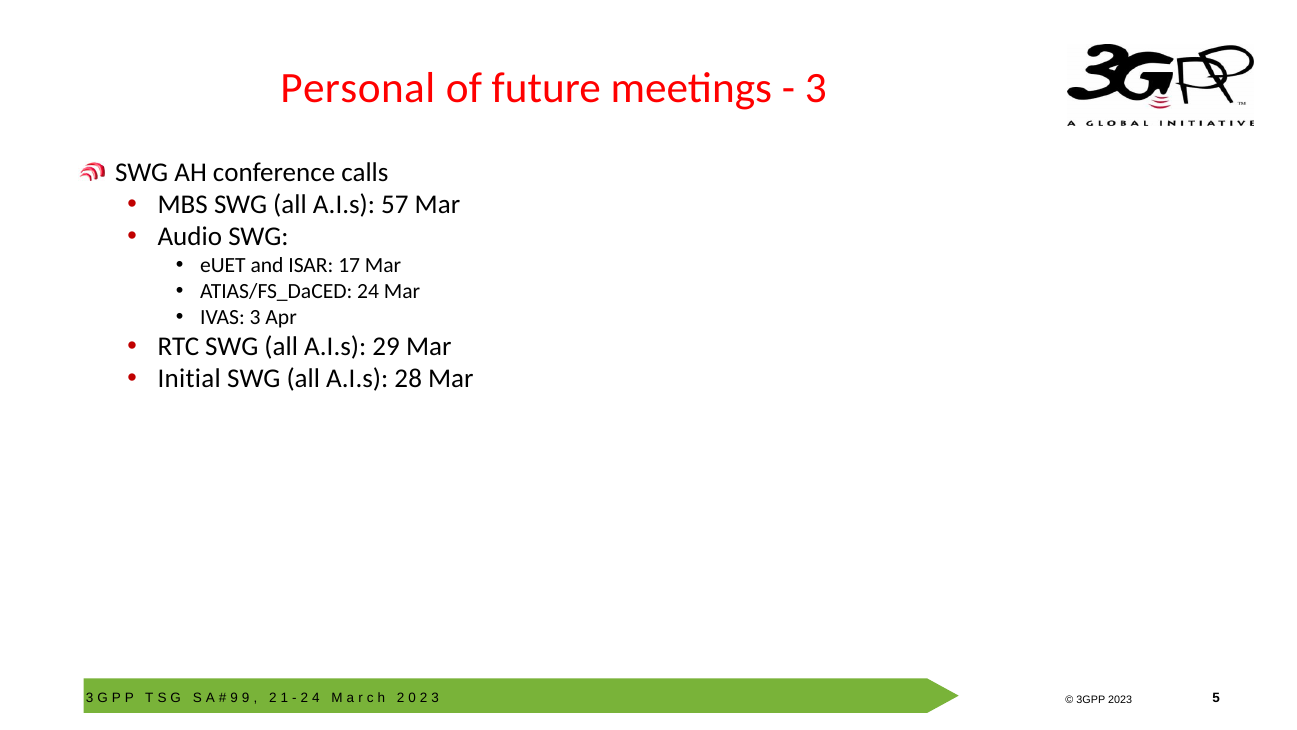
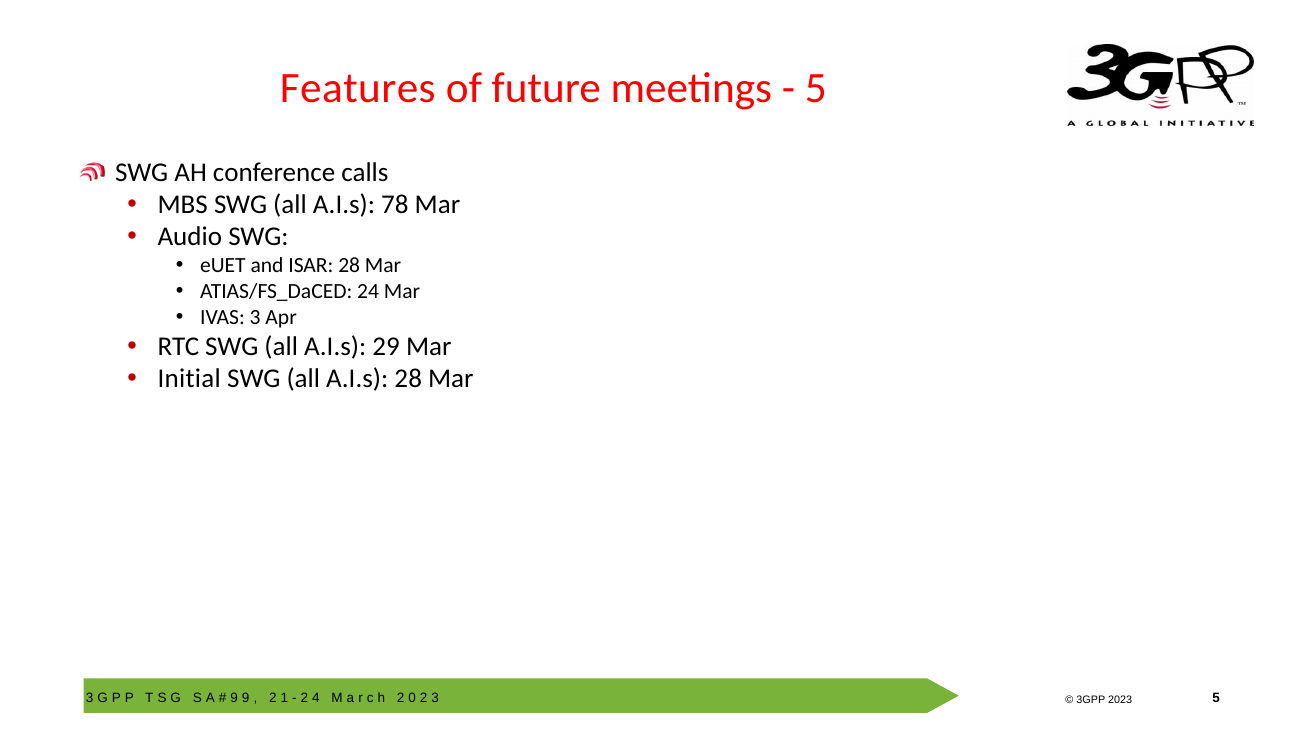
Personal: Personal -> Features (358, 88)
3: 3 -> 5 (816, 88)
57: 57 -> 78 (395, 204)
ISAR 17: 17 -> 28 (349, 265)
